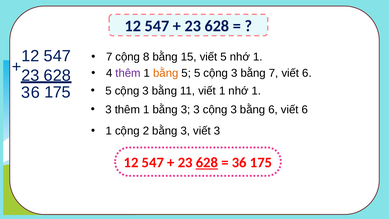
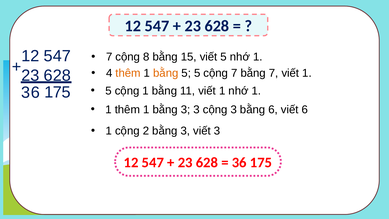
thêm colour: purple -> orange (128, 73)
5 5 cộng 3: 3 -> 7 (234, 73)
7 viết 6: 6 -> 1 (307, 73)
3: 3 -> 1 (146, 91)
3: 3 -> 1 (109, 110)
628 underline: present -> none (207, 163)
